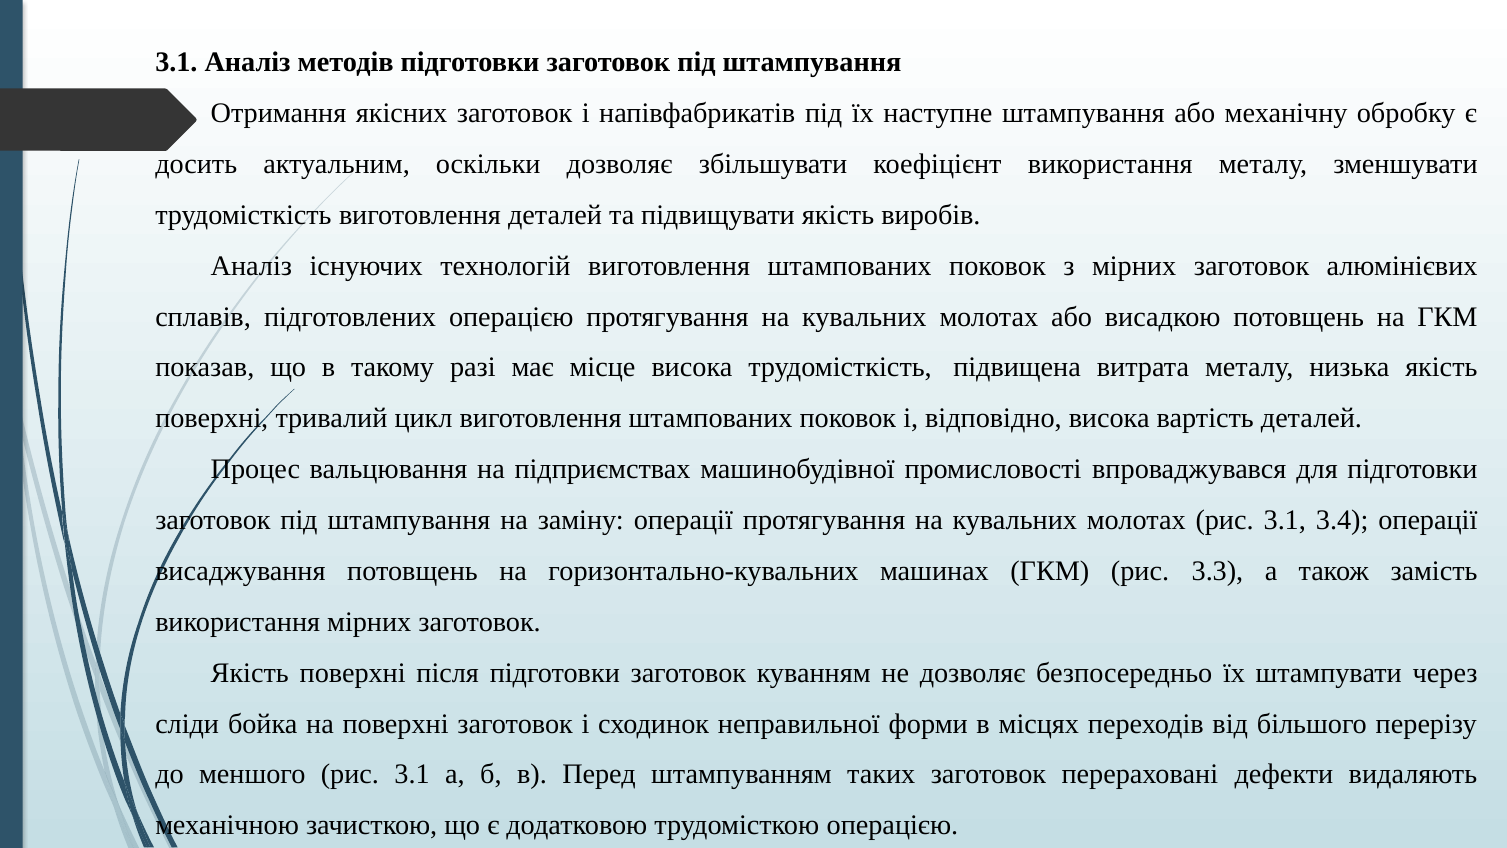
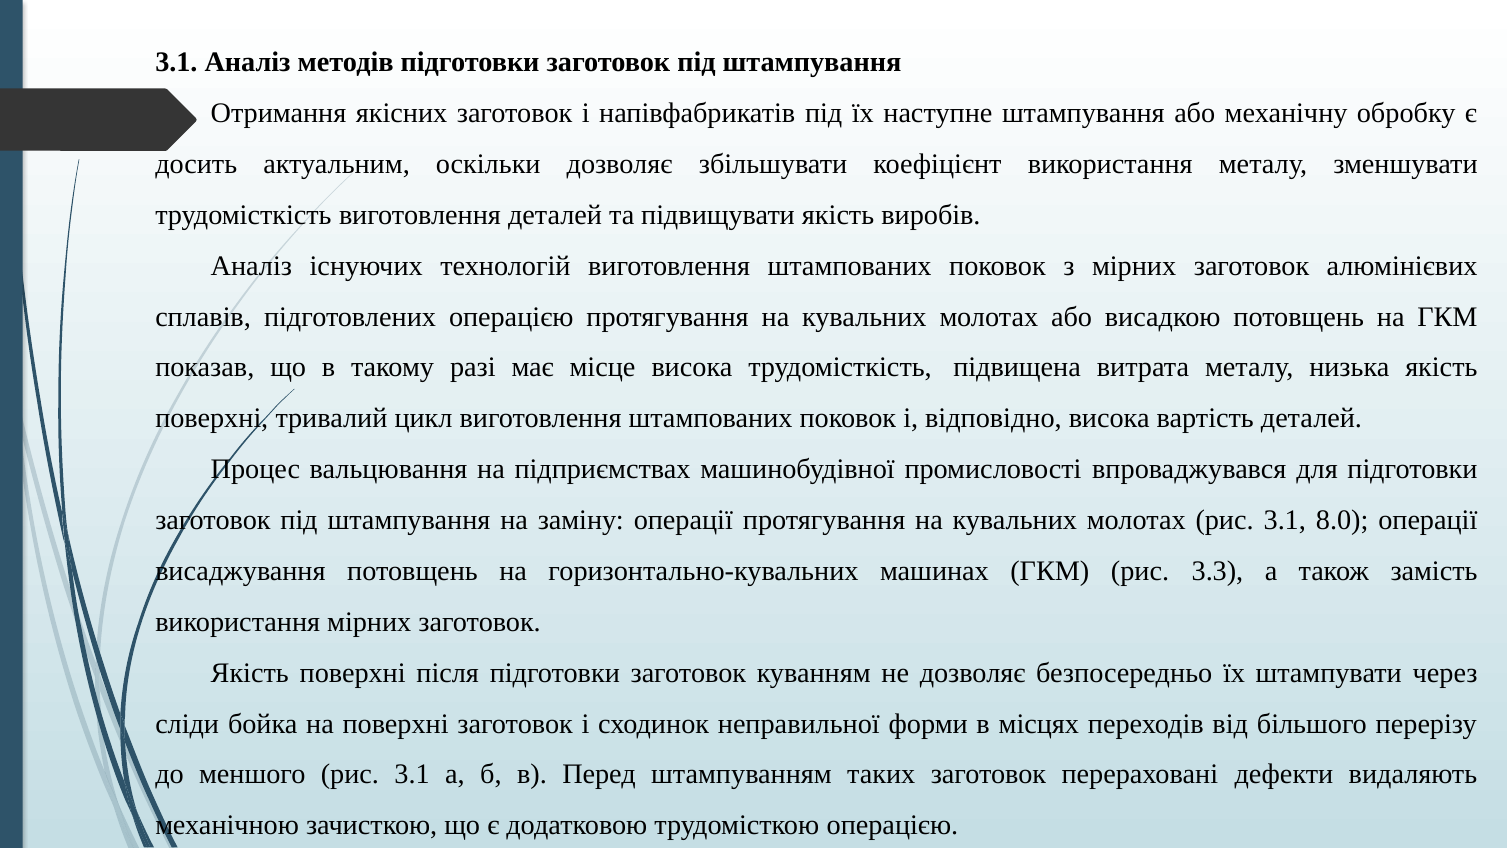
3.4: 3.4 -> 8.0 (1342, 520)
